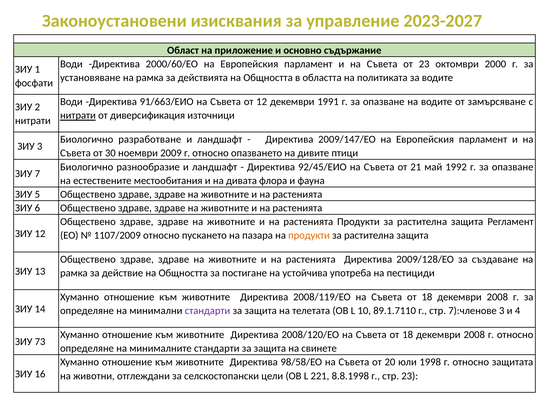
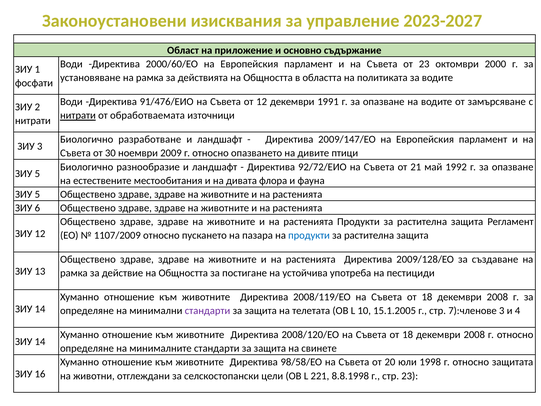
91/663/ЕИО: 91/663/ЕИО -> 91/476/ЕИО (167, 102)
диверсификация: диверсификация -> обработваемата (148, 115)
92/45/ЕИО: 92/45/ЕИО -> 92/72/ЕИО (322, 167)
7: 7 -> 5 (37, 174)
продукти colour: orange -> blue (309, 235)
89.1.7110: 89.1.7110 -> 15.1.2005 (395, 311)
73: 73 -> 14 (40, 341)
